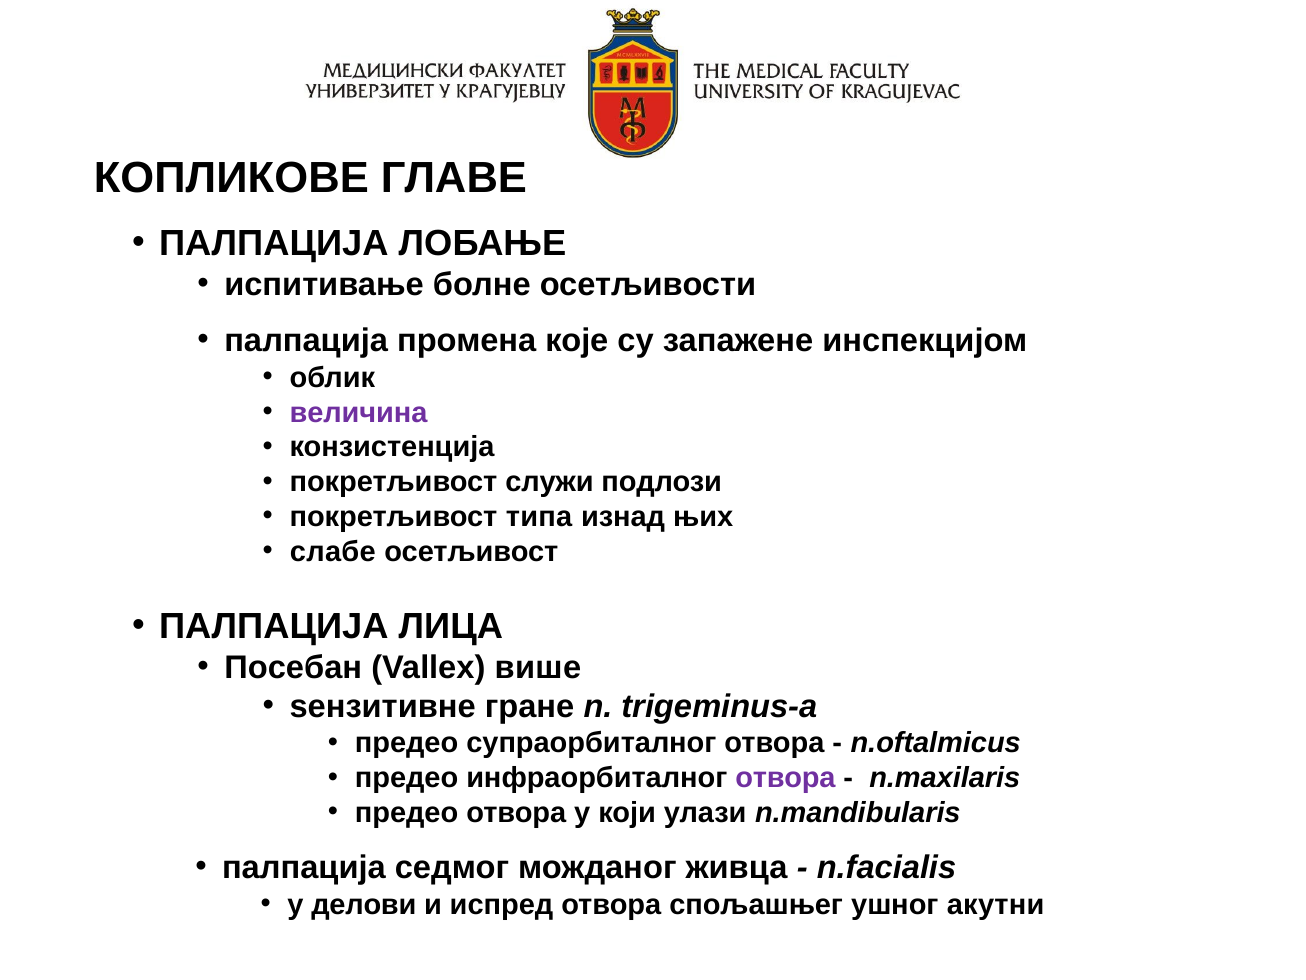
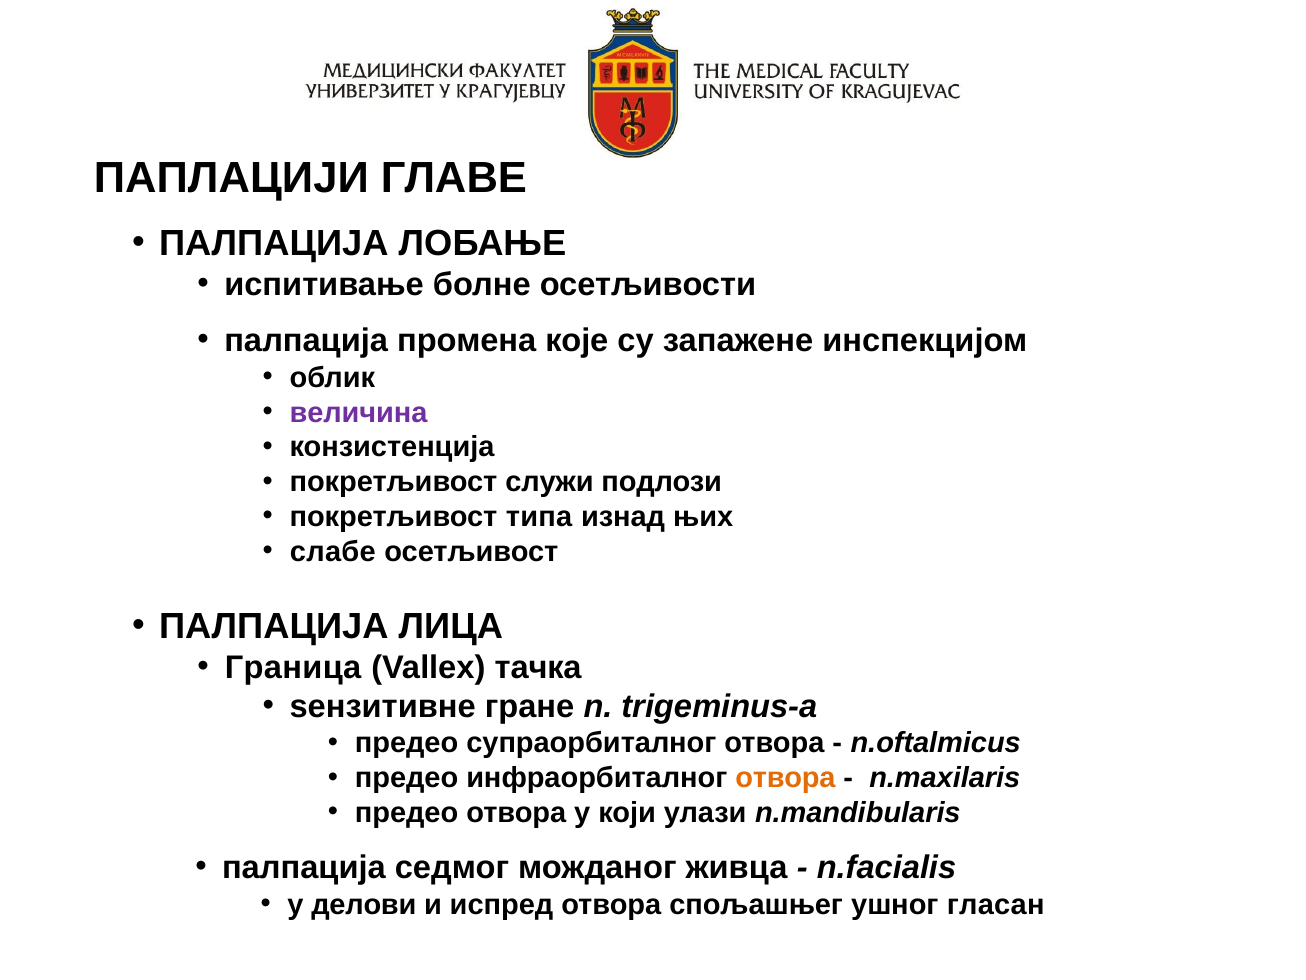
КОПЛИКОВЕ: КОПЛИКОВЕ -> ПАПЛАЦИЈИ (231, 178)
Посебан: Посебан -> Граница (293, 667)
више: више -> тачка (538, 667)
отвора colour: purple -> orange (785, 778)
акутни: акутни -> гласан (996, 904)
